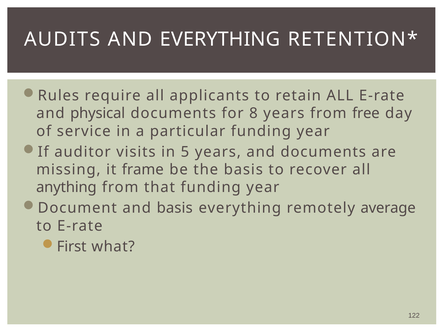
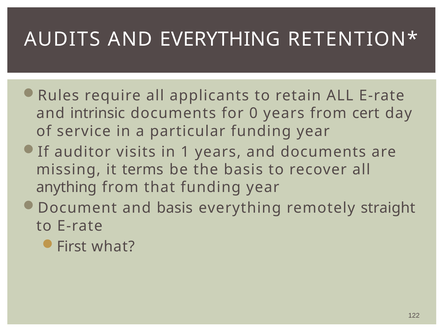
physical: physical -> intrinsic (98, 113)
8: 8 -> 0 (253, 113)
free: free -> cert (366, 113)
5: 5 -> 1 (185, 152)
frame: frame -> terms (143, 170)
average: average -> straight (388, 208)
